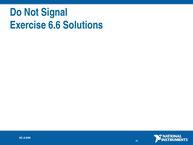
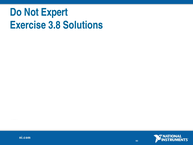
Signal: Signal -> Expert (54, 12)
6.6: 6.6 -> 3.8 (54, 25)
